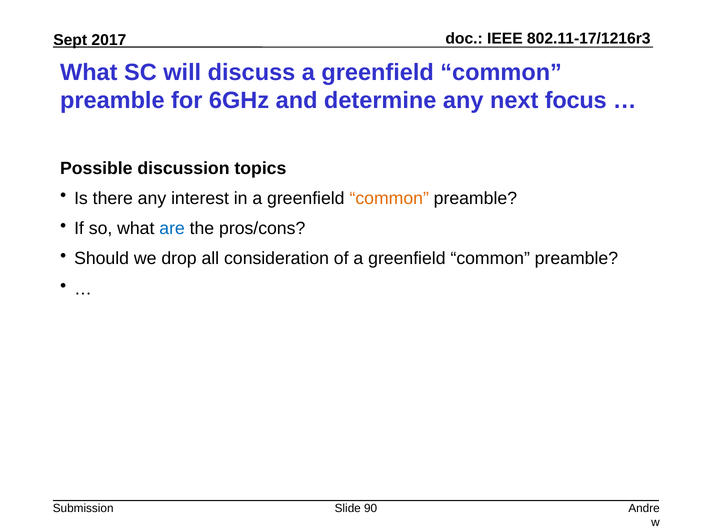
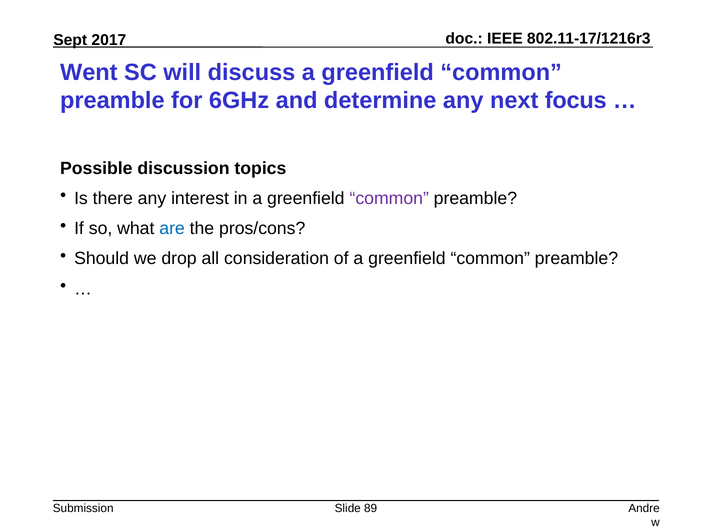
What: What -> Went (89, 72)
common colour: orange -> purple (389, 198)
90: 90 -> 89 (371, 508)
